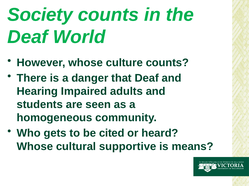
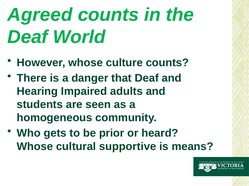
Society: Society -> Agreed (40, 15)
cited: cited -> prior (112, 134)
